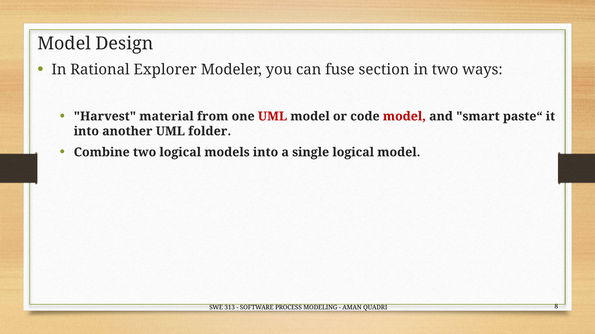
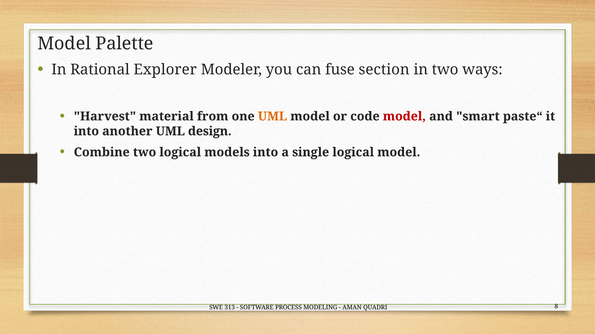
Design: Design -> Palette (125, 44)
UML colour: red -> orange (272, 117)
folder: folder -> design (210, 131)
